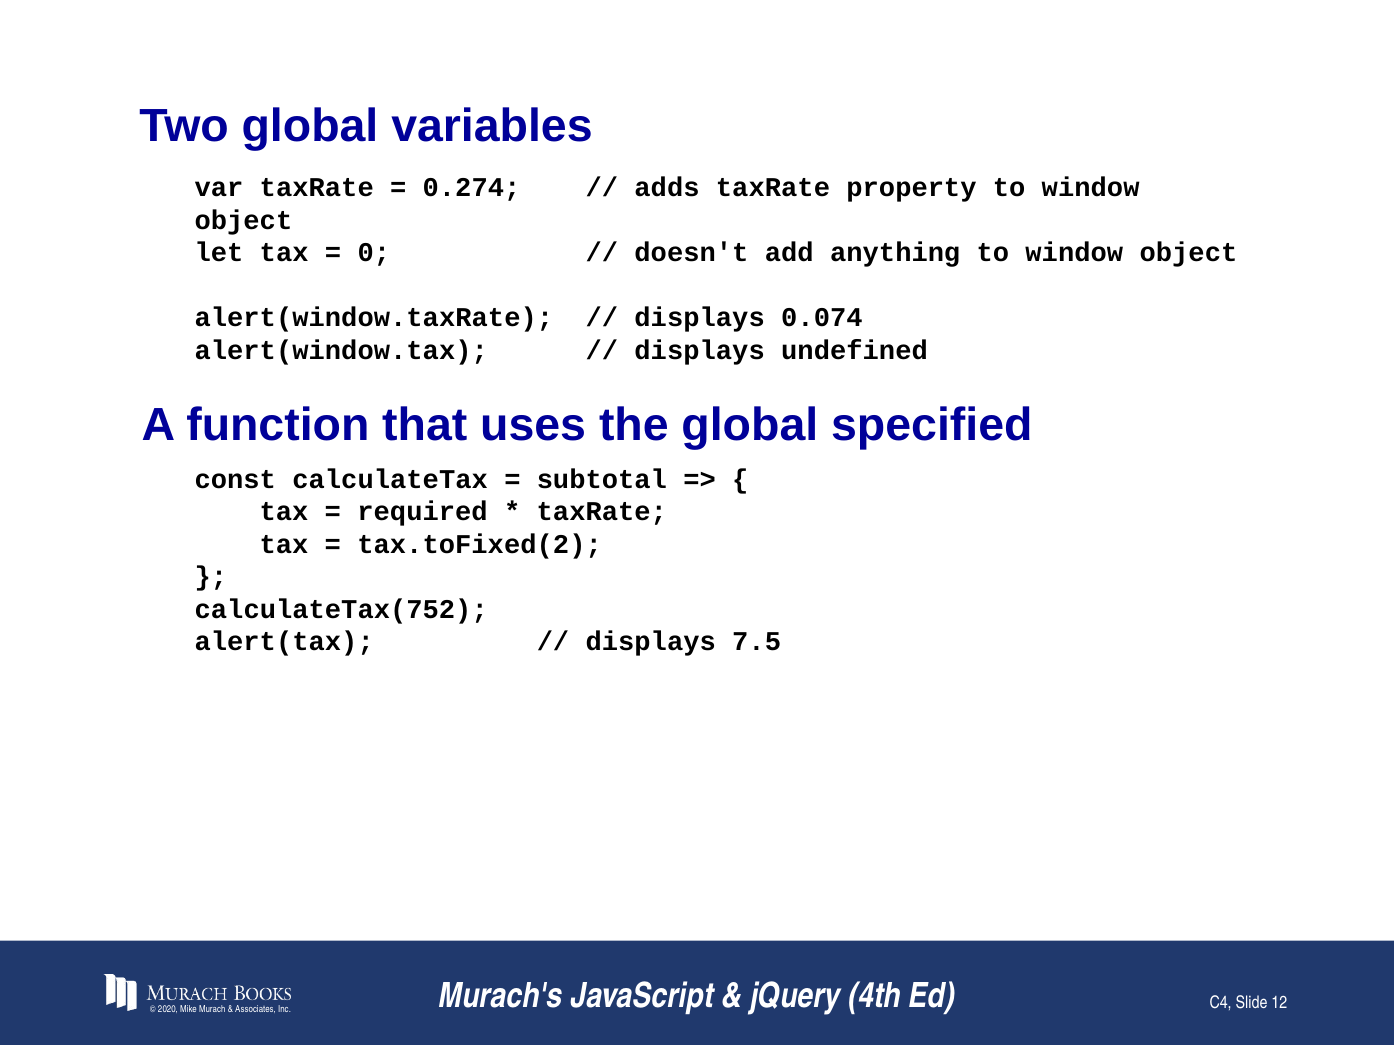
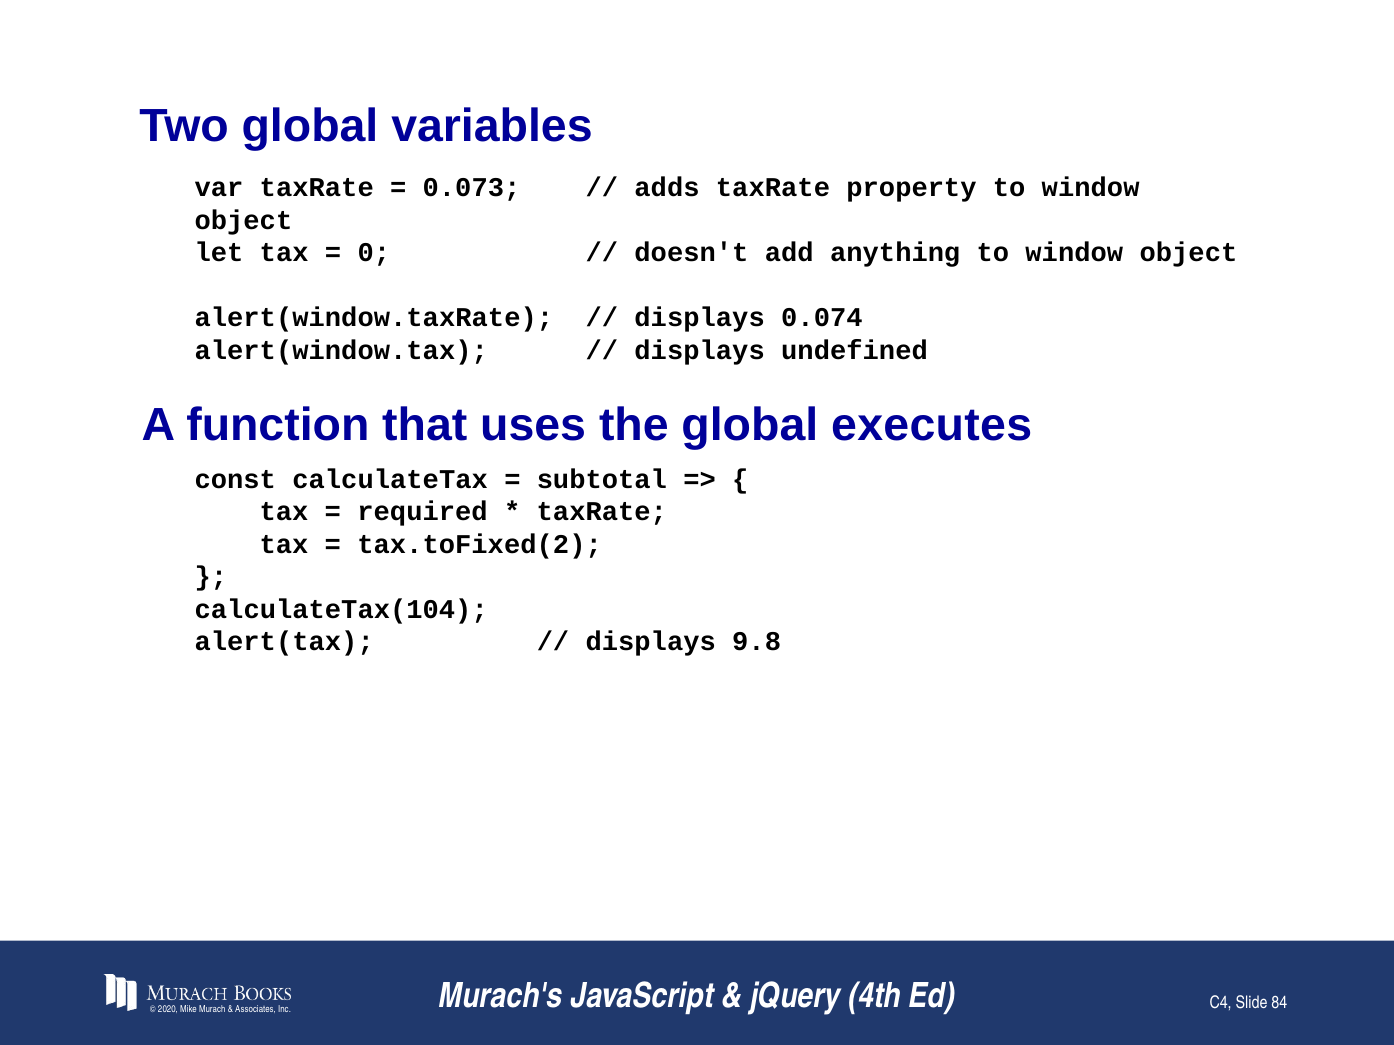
0.274: 0.274 -> 0.073 (472, 188)
specified: specified -> executes (932, 425)
calculateTax(752: calculateTax(752 -> calculateTax(104 (341, 610)
7.5: 7.5 -> 9.8 (757, 642)
12: 12 -> 84 (1279, 1003)
